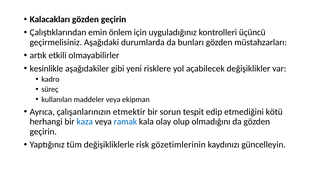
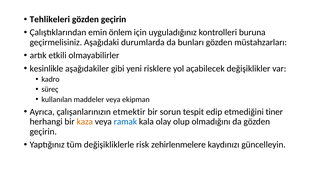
Kalacakları: Kalacakları -> Tehlikeleri (50, 19)
üçüncü: üçüncü -> buruna (252, 32)
kötü: kötü -> tiner (274, 112)
kaza colour: blue -> orange (85, 122)
gözetimlerinin: gözetimlerinin -> zehirlenmelere (178, 145)
